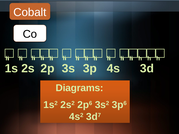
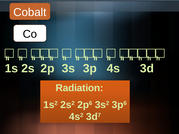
Diagrams: Diagrams -> Radiation (80, 88)
